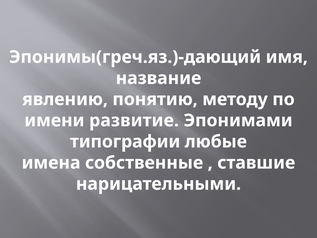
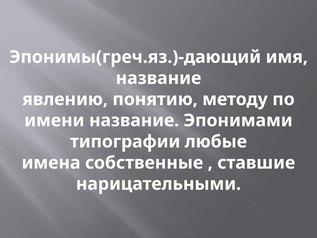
имени развитие: развитие -> название (134, 120)
